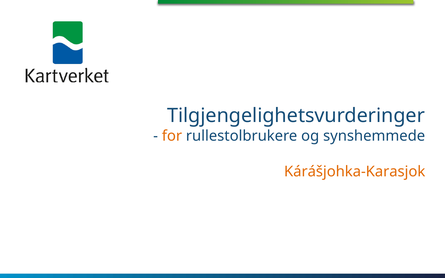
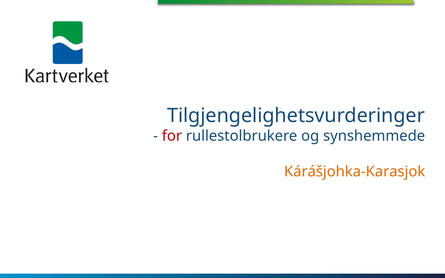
for colour: orange -> red (172, 136)
